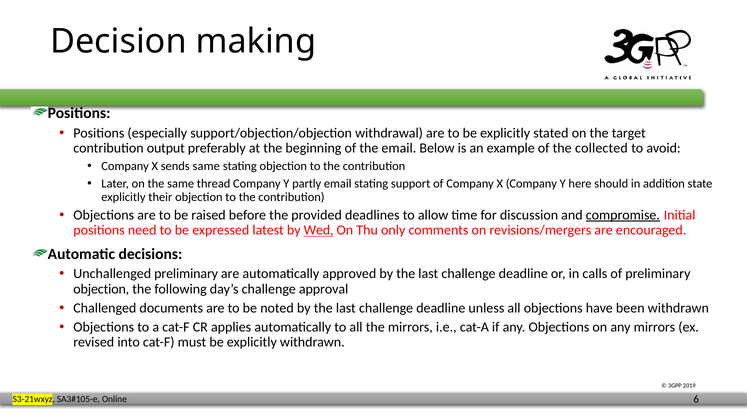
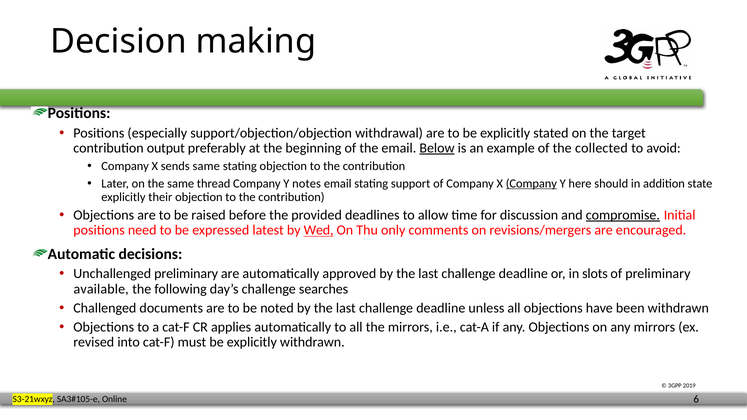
Below underline: none -> present (437, 148)
partly: partly -> notes (307, 184)
Company underline: none -> present (531, 184)
calls: calls -> slots (595, 274)
objection: objection -> available (101, 289)
approval: approval -> searches (324, 289)
